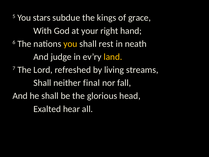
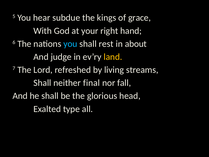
stars: stars -> hear (42, 18)
you colour: yellow -> light blue (70, 44)
neath: neath -> about (136, 44)
hear: hear -> type (71, 109)
